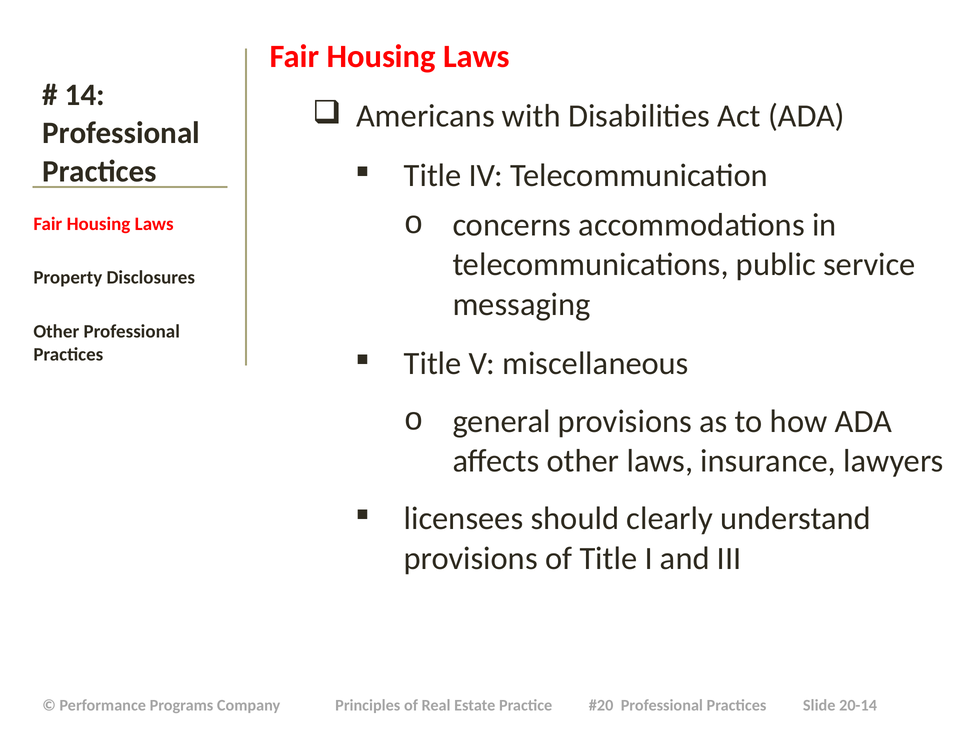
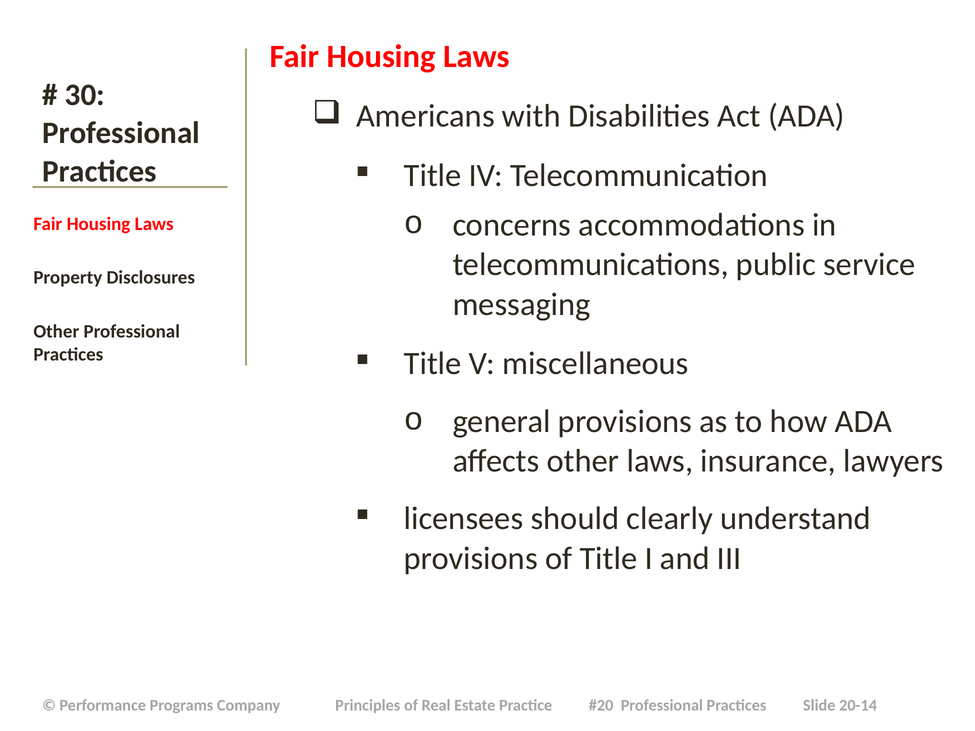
14: 14 -> 30 (85, 95)
